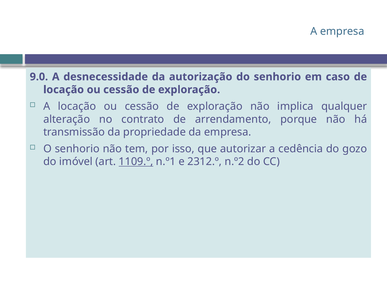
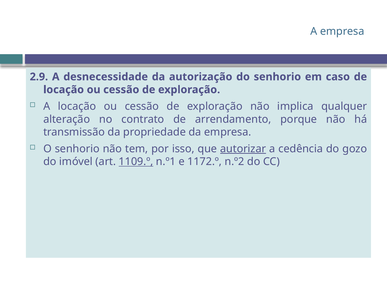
9.0: 9.0 -> 2.9 (39, 77)
autorizar underline: none -> present (243, 149)
2312.º: 2312.º -> 1172.º (205, 162)
